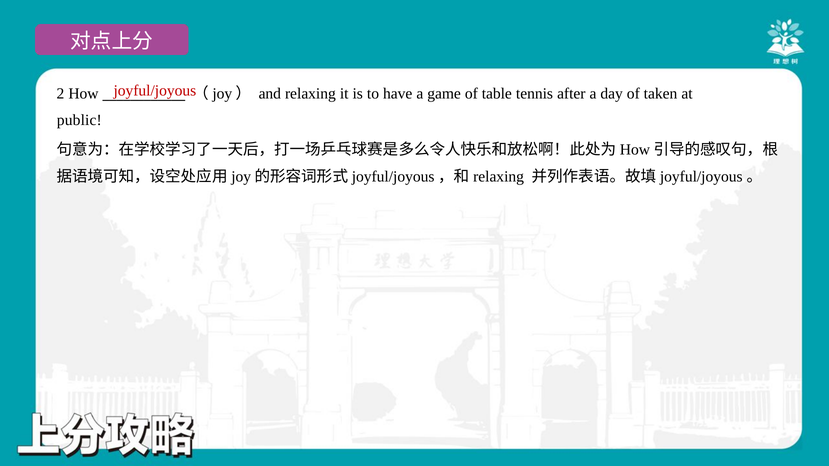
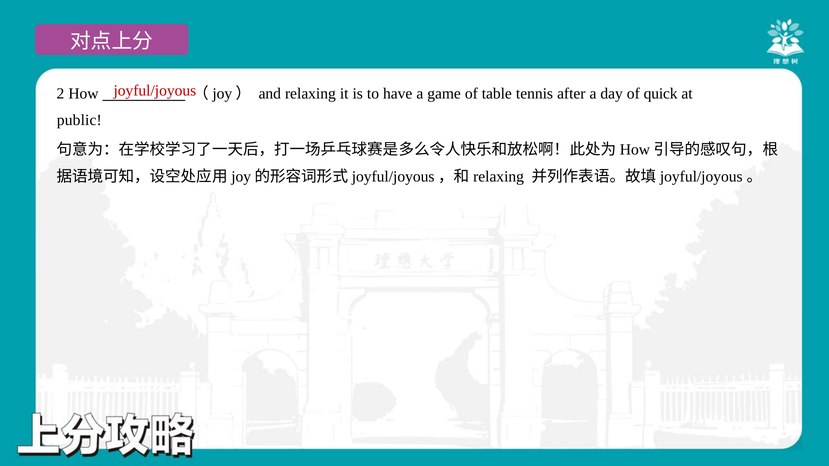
taken: taken -> quick (661, 94)
